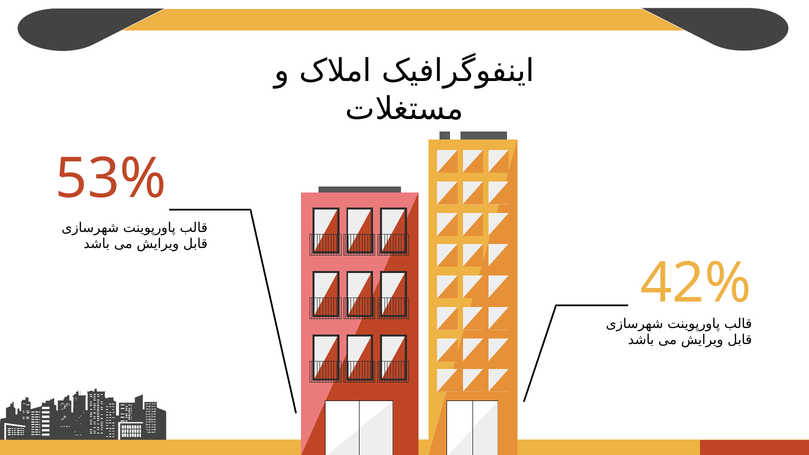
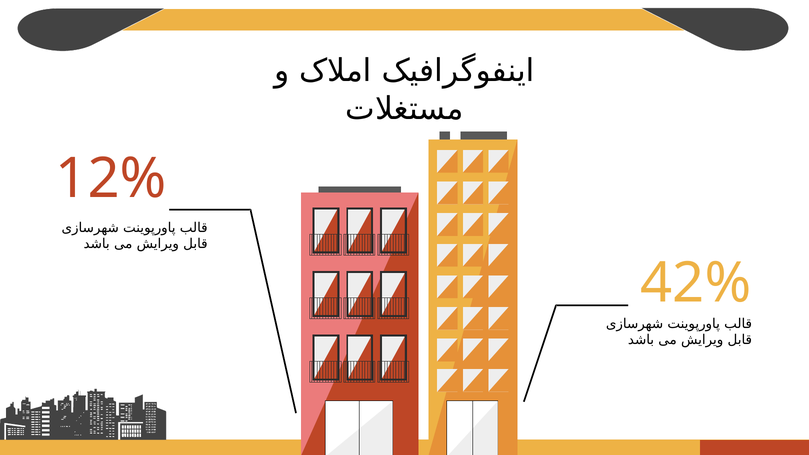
53%: 53% -> 12% (111, 179)
